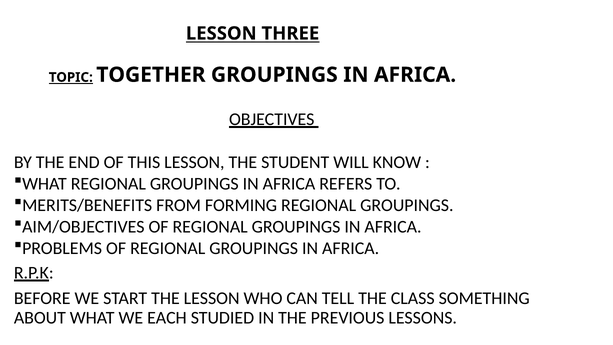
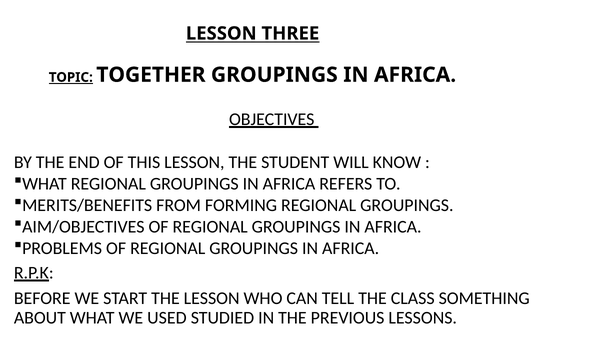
EACH: EACH -> USED (167, 318)
